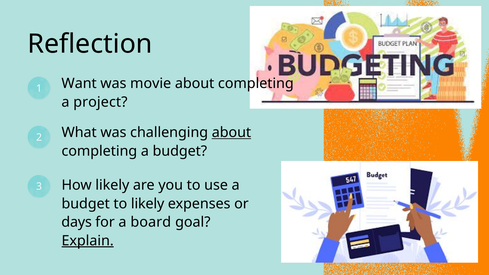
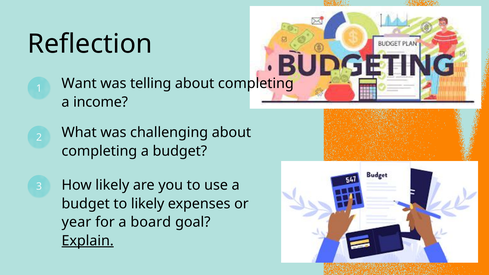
movie: movie -> telling (151, 84)
project: project -> income (101, 102)
about underline: present -> none (231, 133)
days: days -> year (76, 222)
